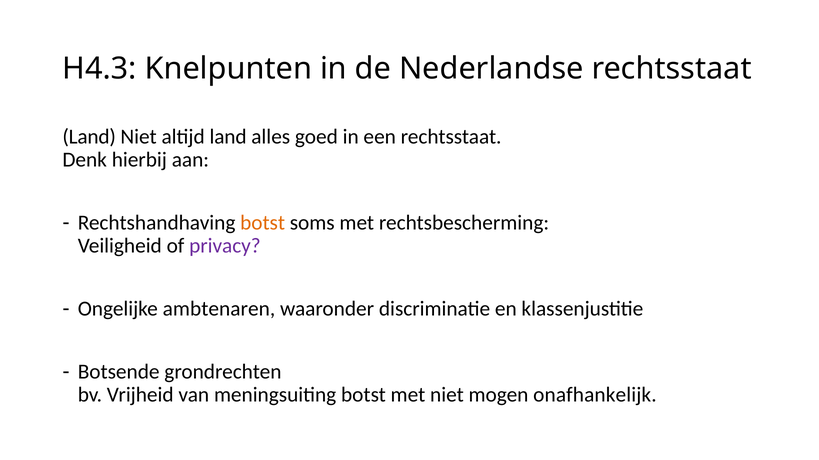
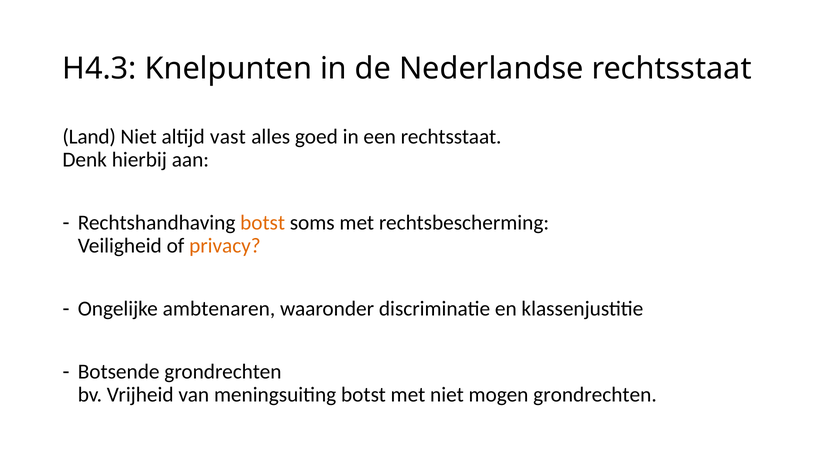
altijd land: land -> vast (228, 137)
privacy colour: purple -> orange (225, 246)
mogen onafhankelijk: onafhankelijk -> grondrechten (595, 396)
